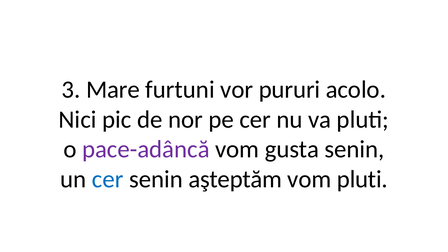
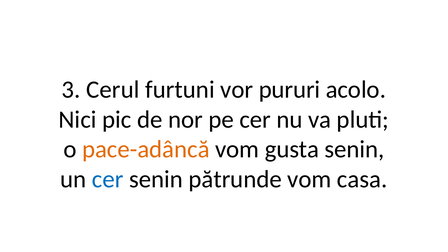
Mare: Mare -> Cerul (113, 90)
pace-adâncă colour: purple -> orange (146, 149)
aşteptăm: aşteptăm -> pătrunde (235, 179)
vom pluti: pluti -> casa (362, 179)
